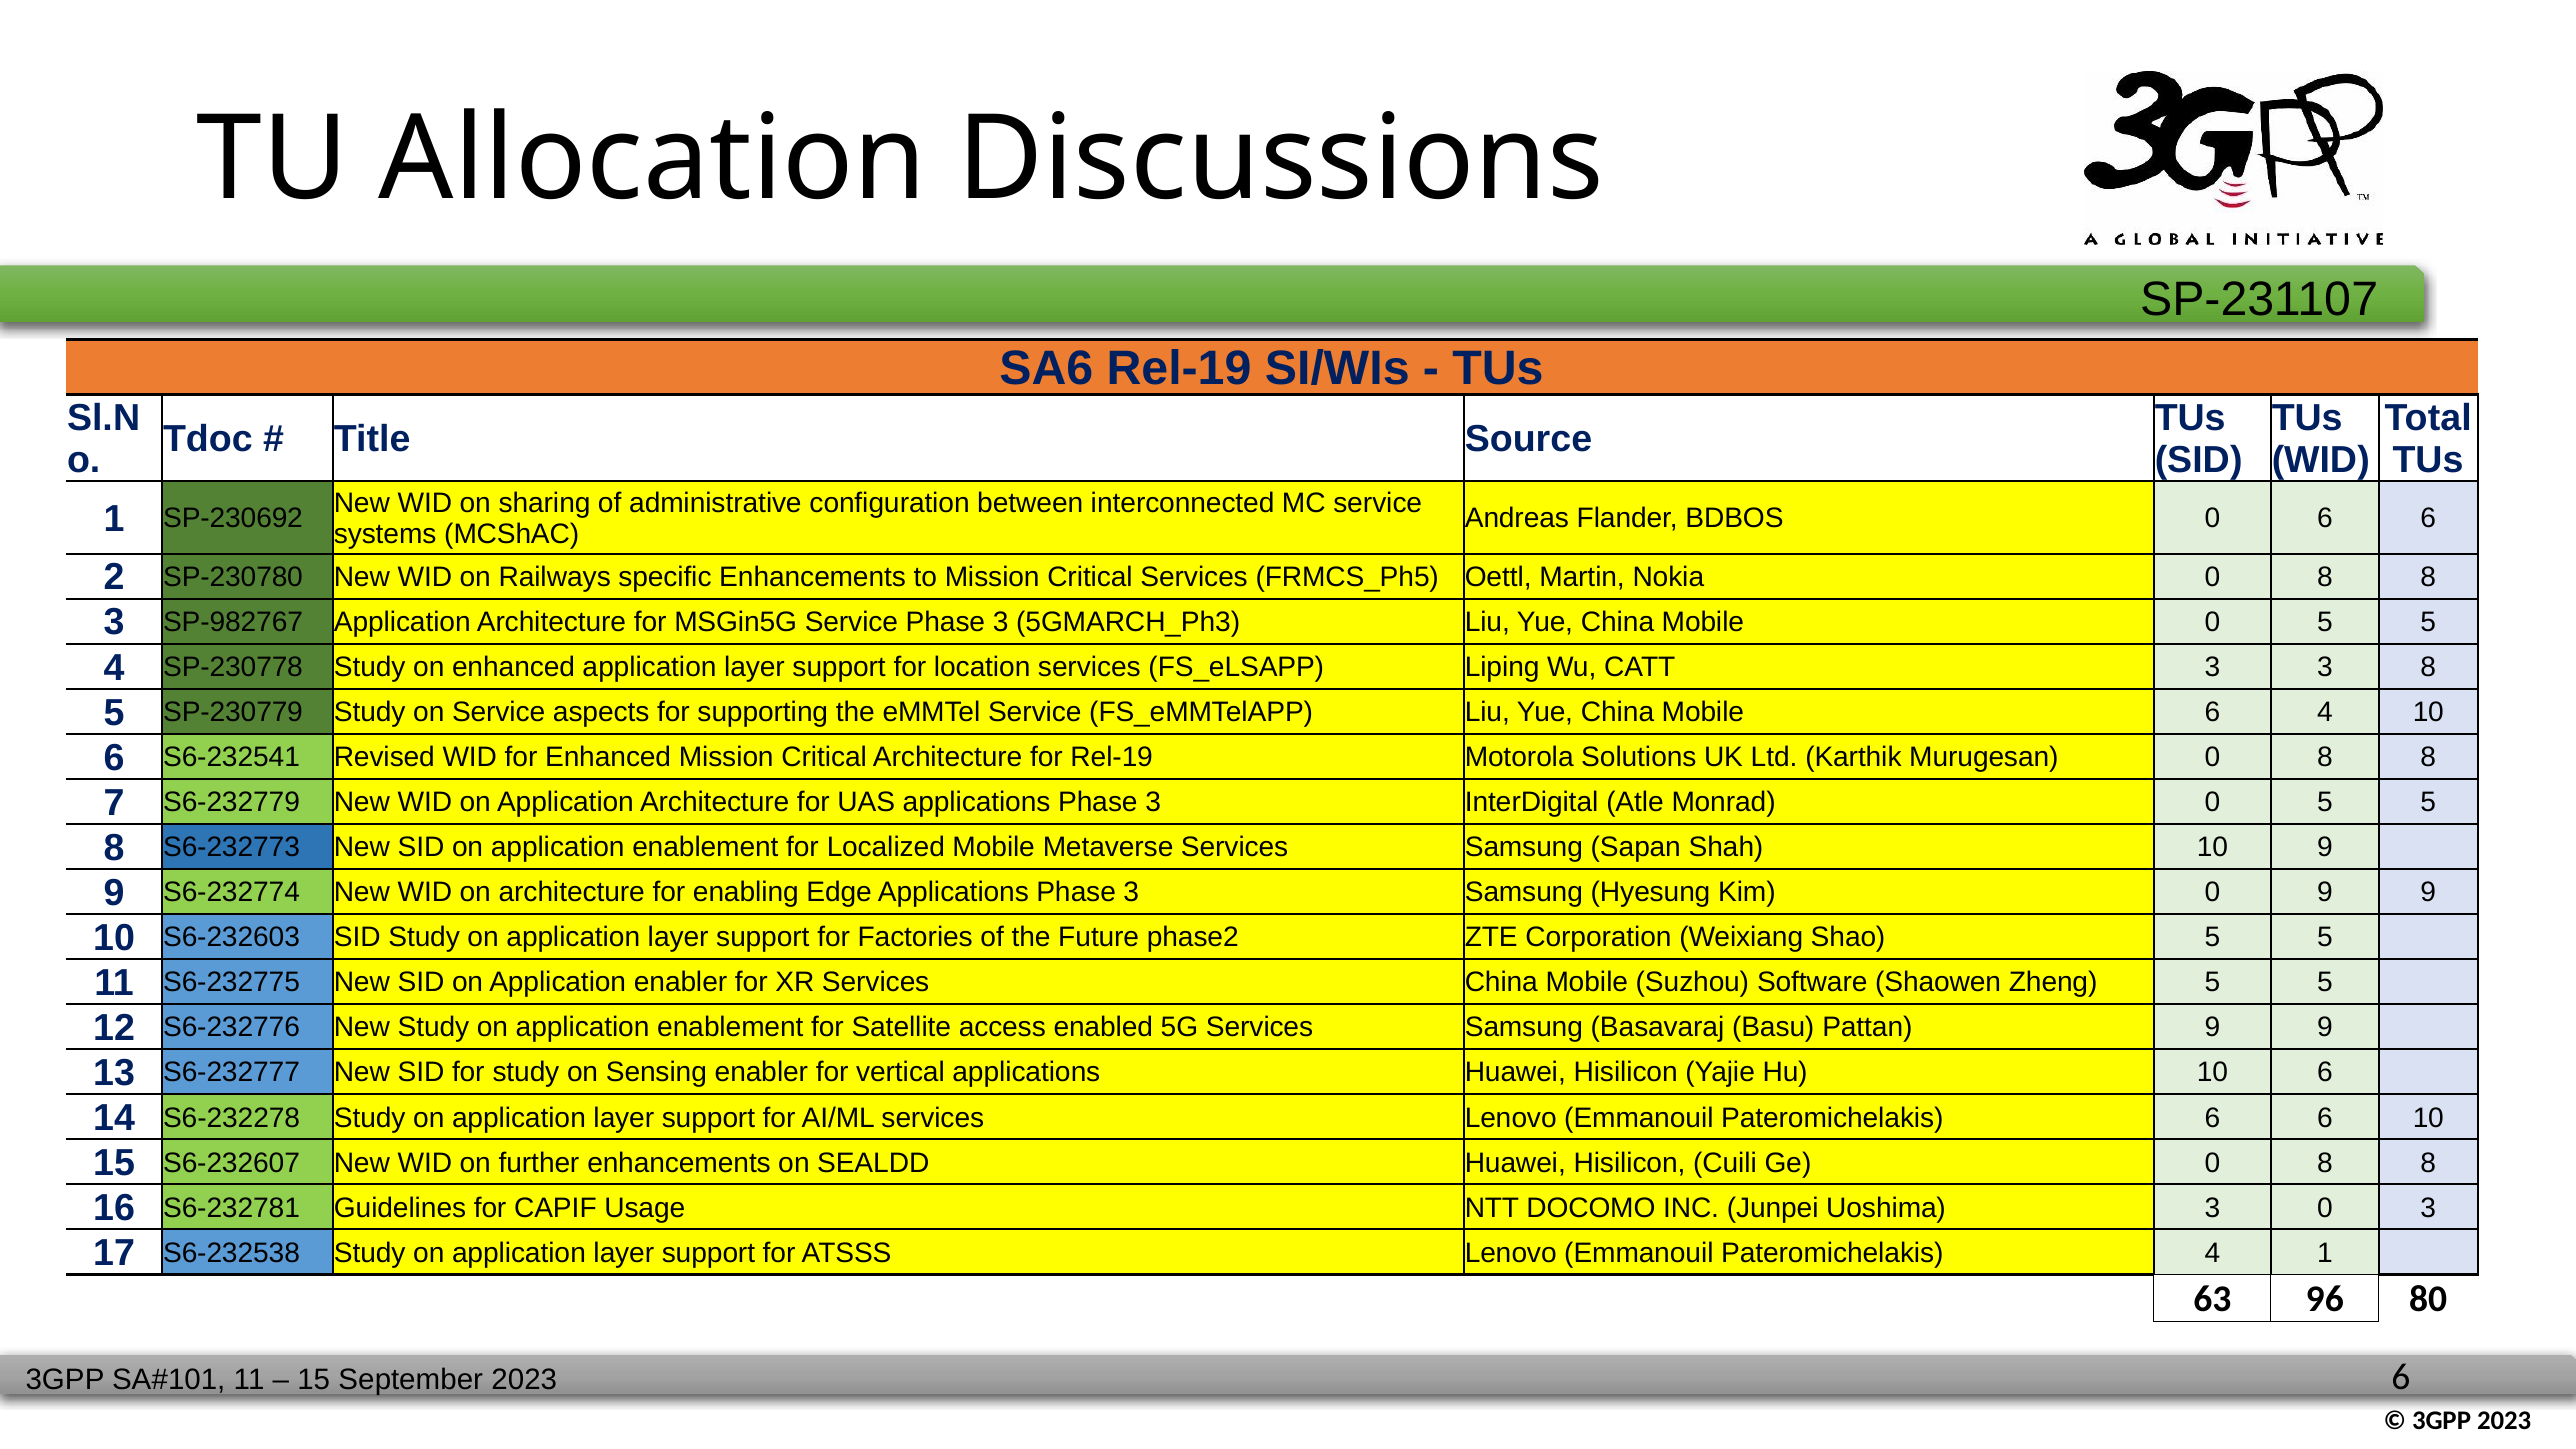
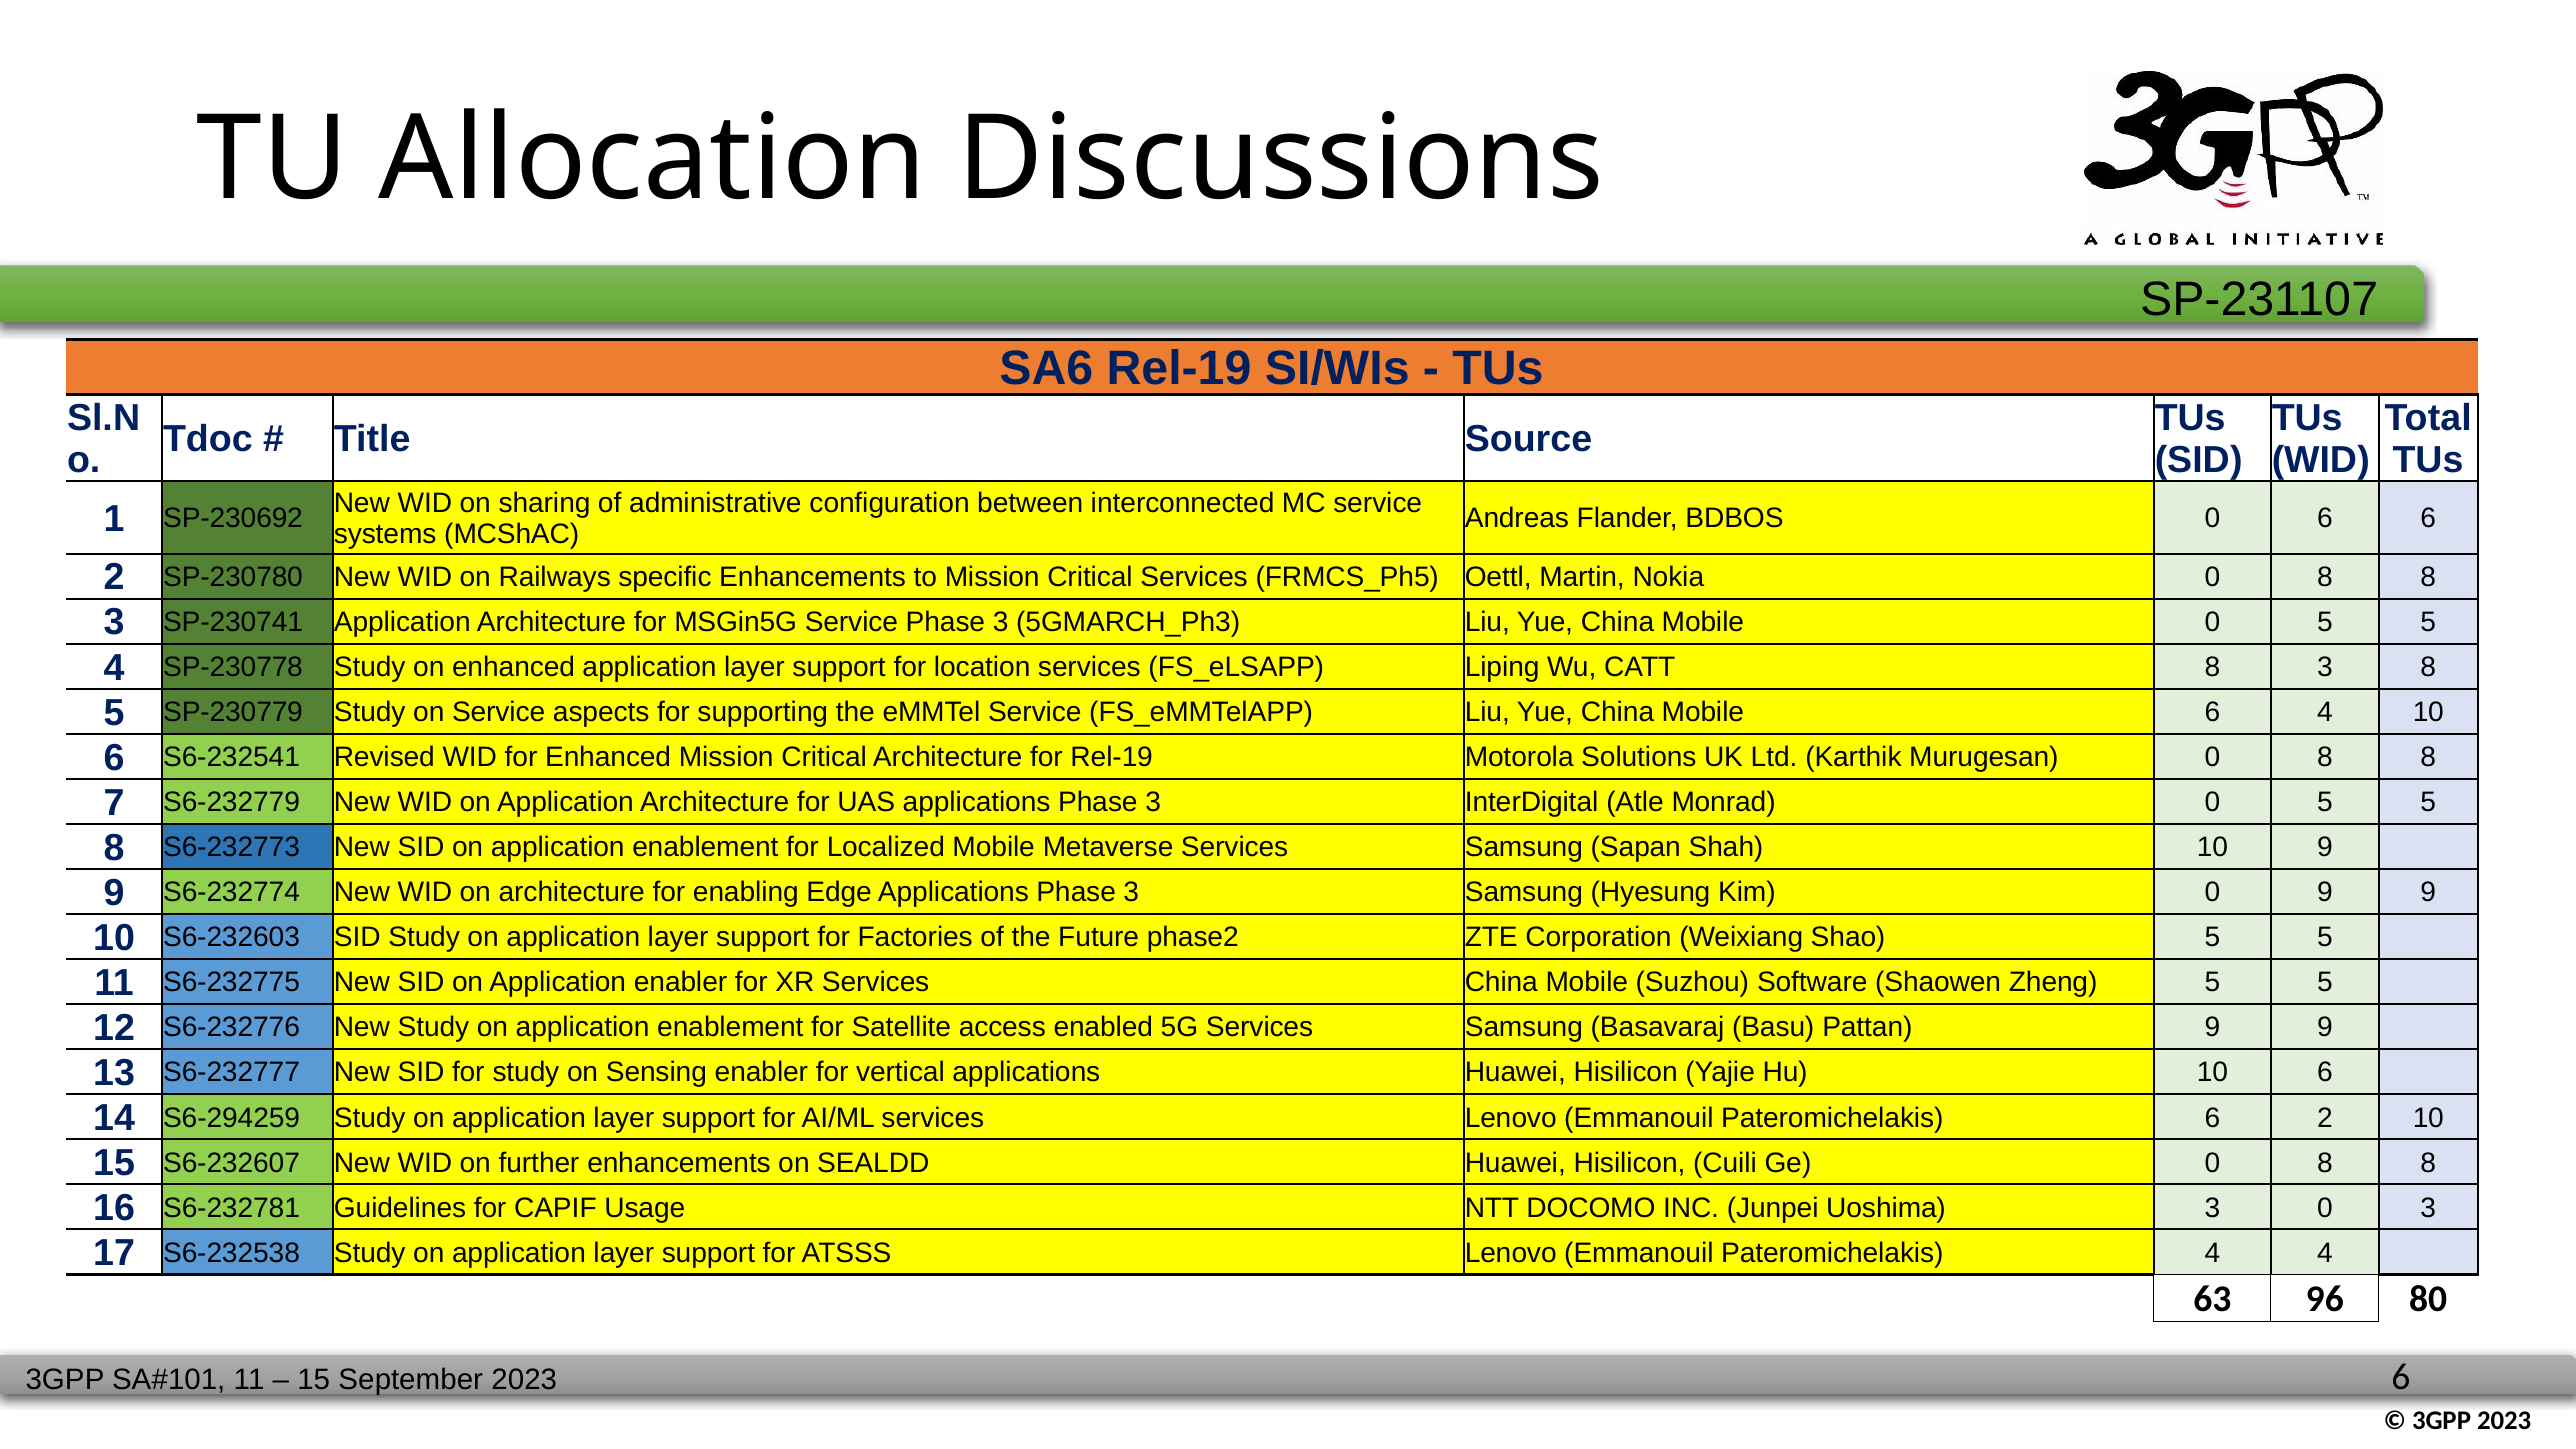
SP-982767: SP-982767 -> SP-230741 (233, 622)
CATT 3: 3 -> 8 (2212, 667)
S6-232278: S6-232278 -> S6-294259 (232, 1118)
Pateromichelakis 6 6: 6 -> 2 (2325, 1118)
4 1: 1 -> 4 (2325, 1253)
